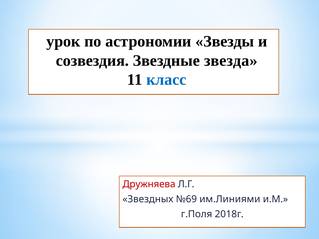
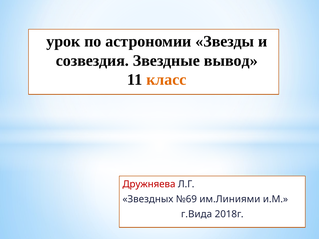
звезда: звезда -> вывод (231, 61)
класс colour: blue -> orange (166, 80)
г.Поля: г.Поля -> г.Вида (197, 214)
